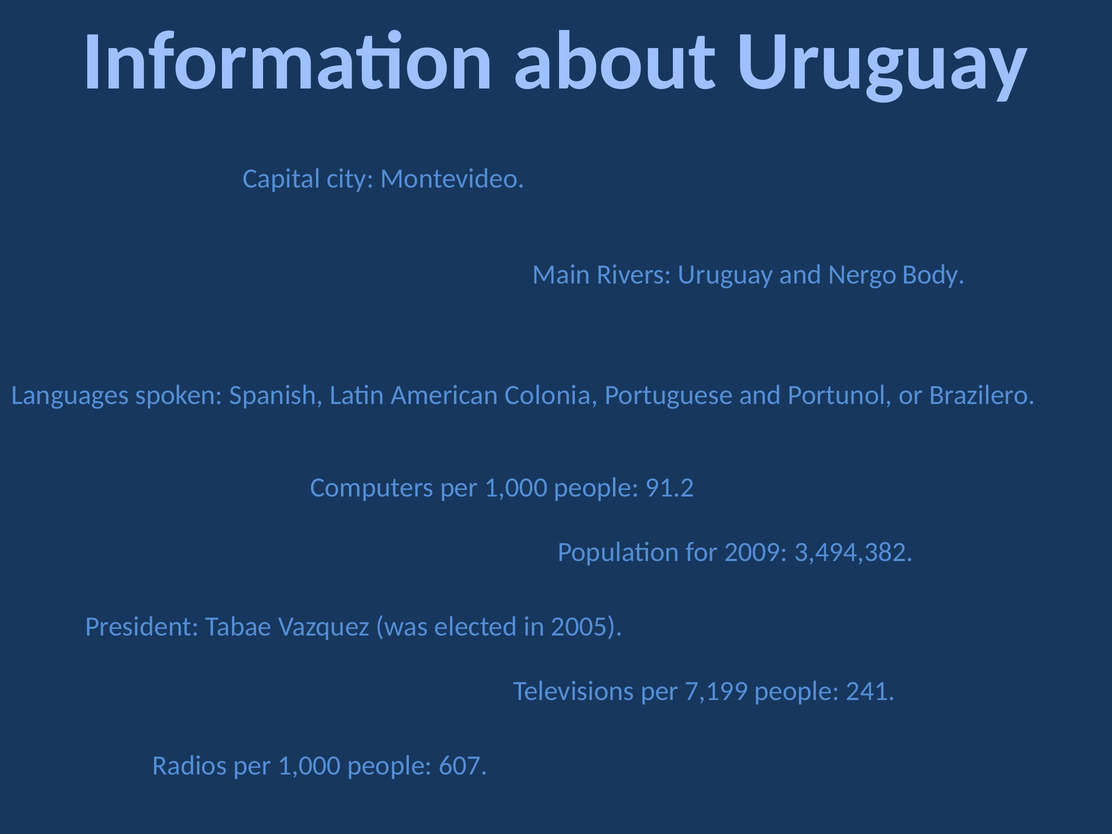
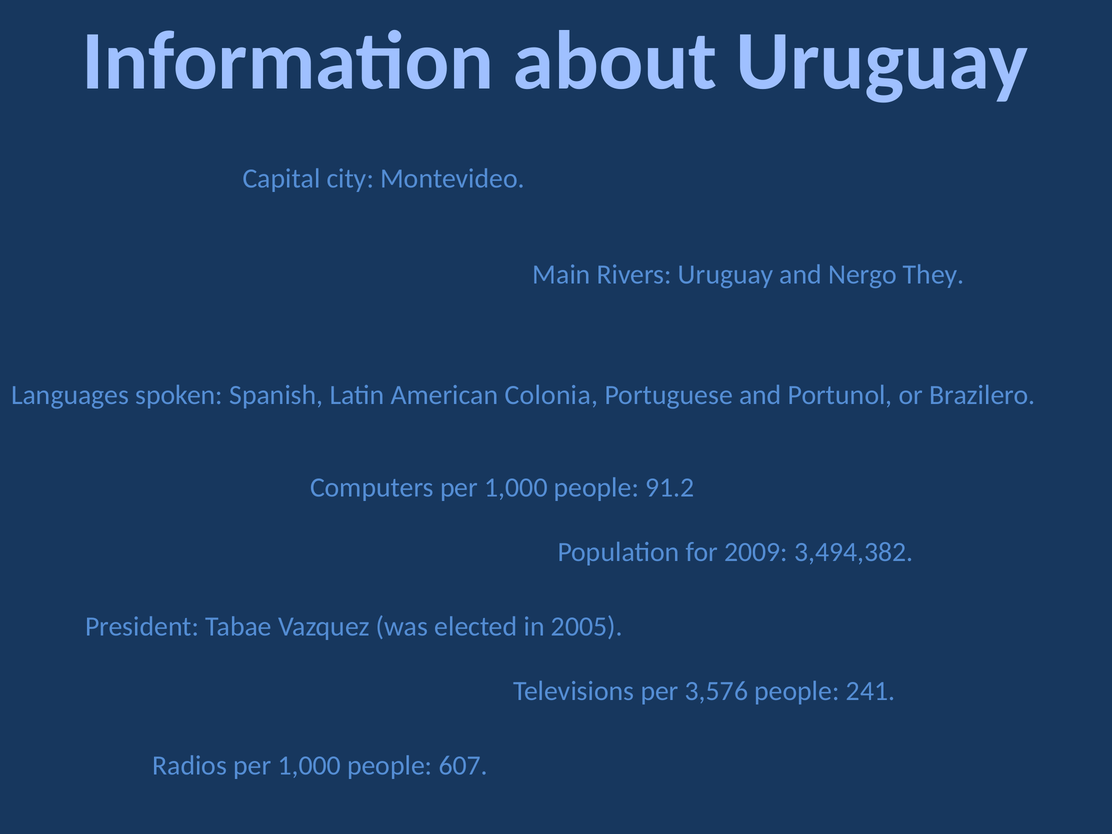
Body: Body -> They (934, 275)
7,199: 7,199 -> 3,576 (716, 691)
